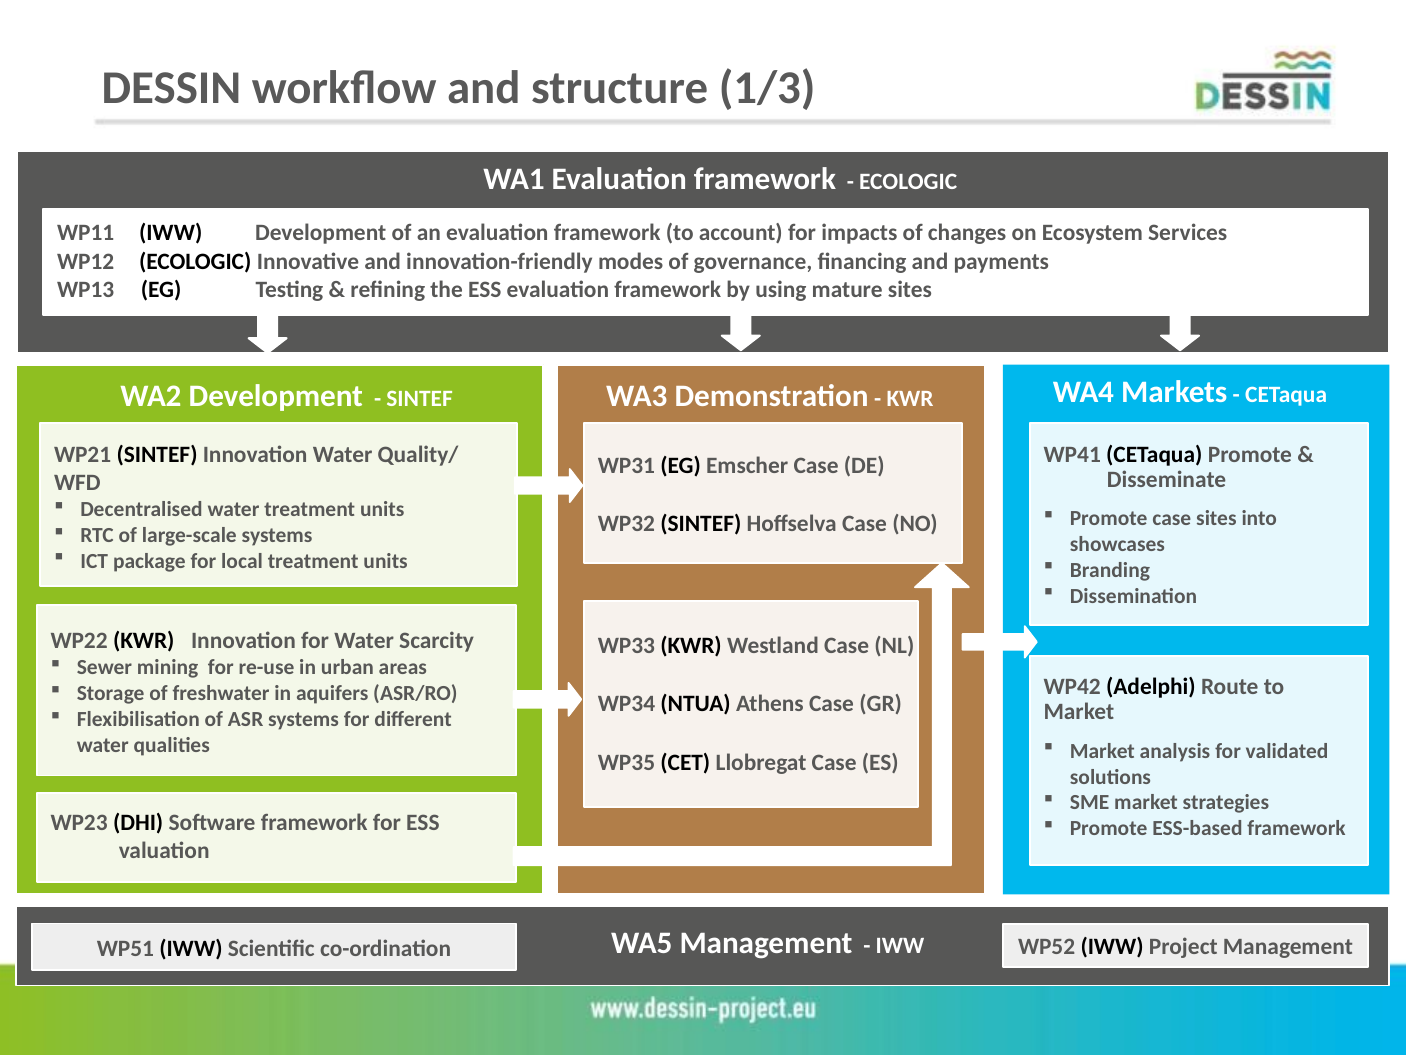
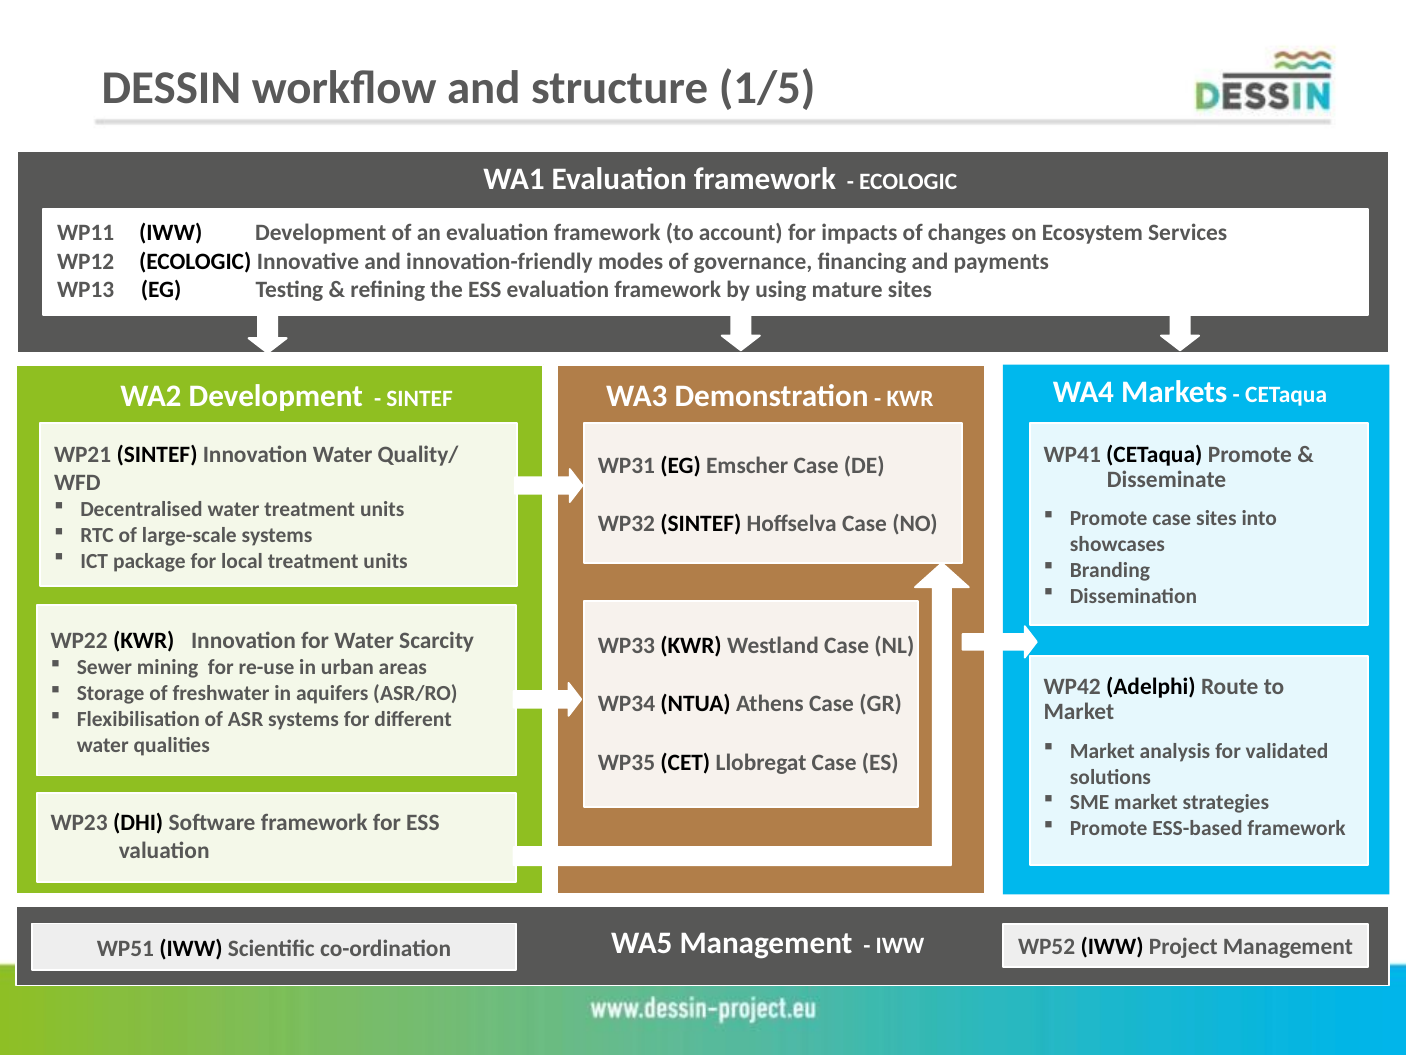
1/3: 1/3 -> 1/5 (767, 88)
